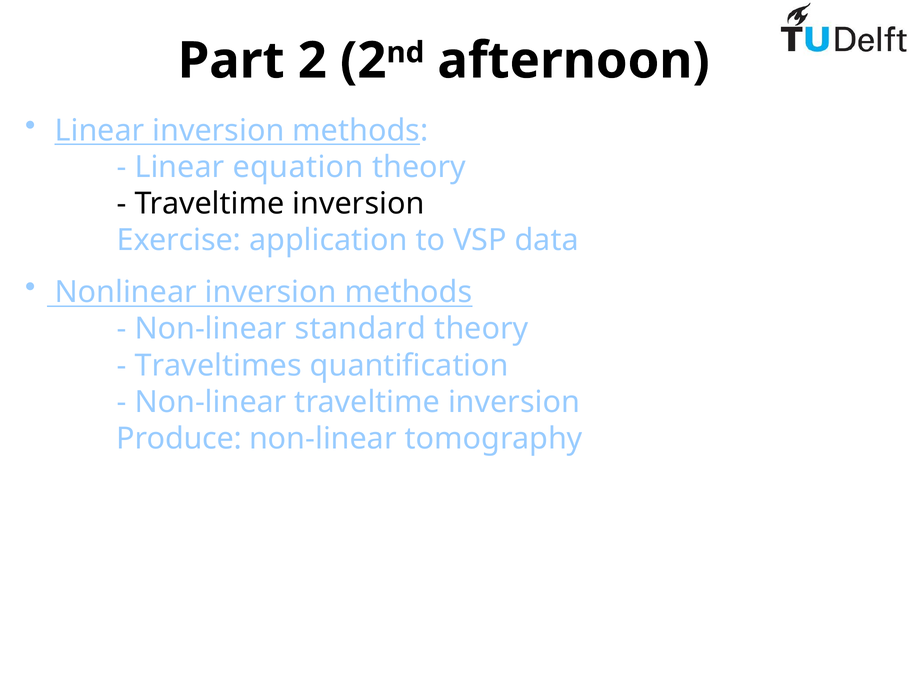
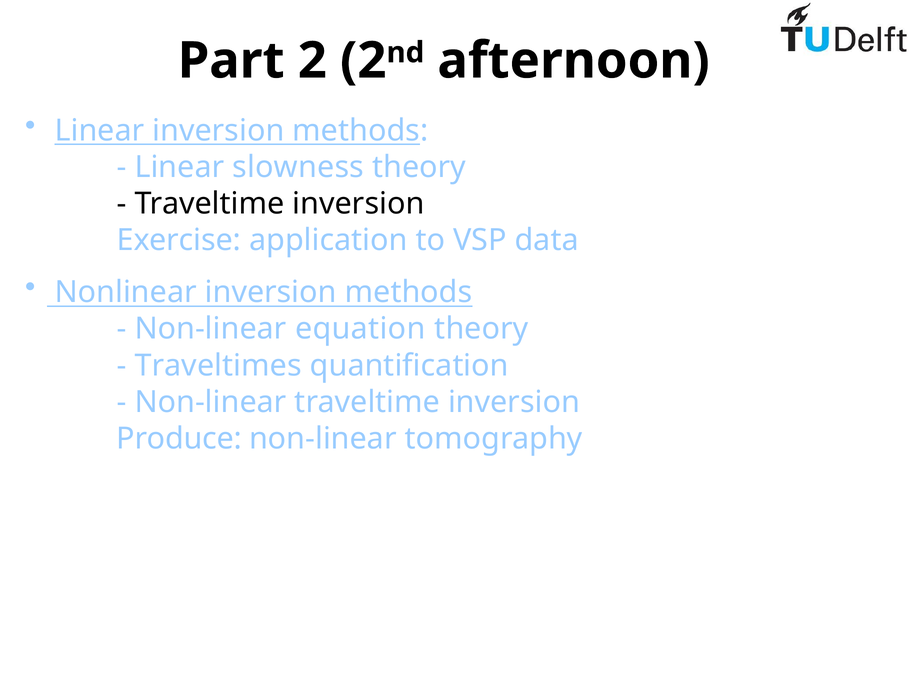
equation: equation -> slowness (298, 167)
standard: standard -> equation (360, 329)
